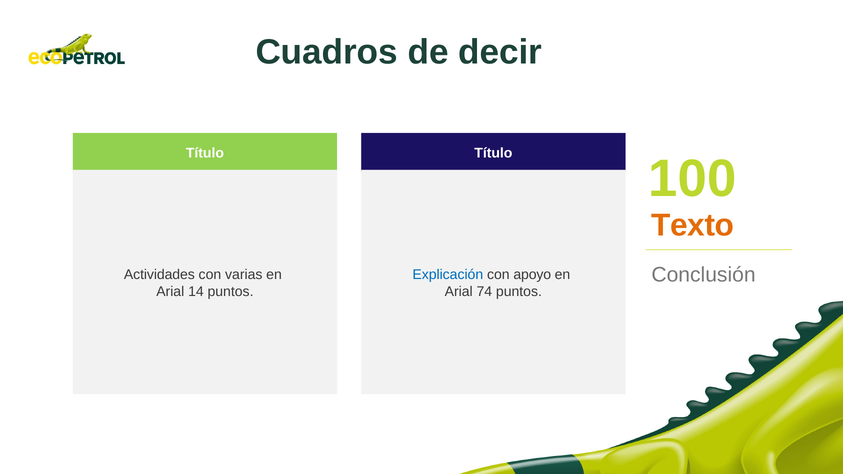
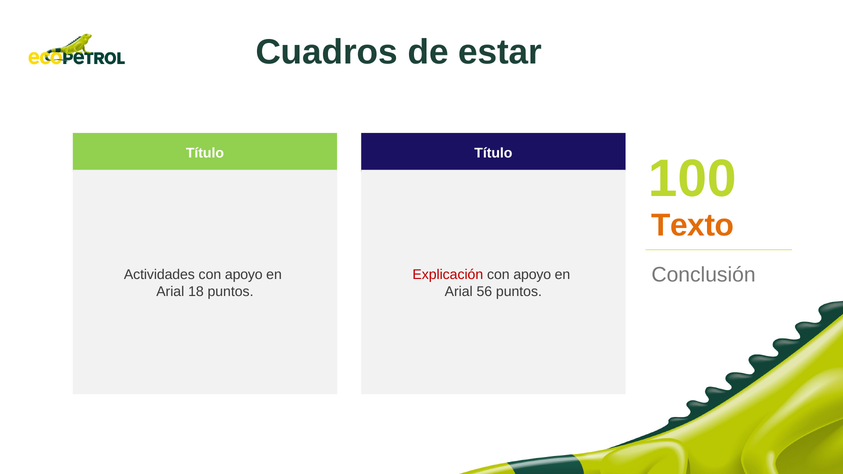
decir: decir -> estar (500, 52)
varias: varias -> apoyo (244, 275)
Explicación colour: blue -> red (448, 275)
14: 14 -> 18 (196, 292)
74: 74 -> 56 (484, 292)
